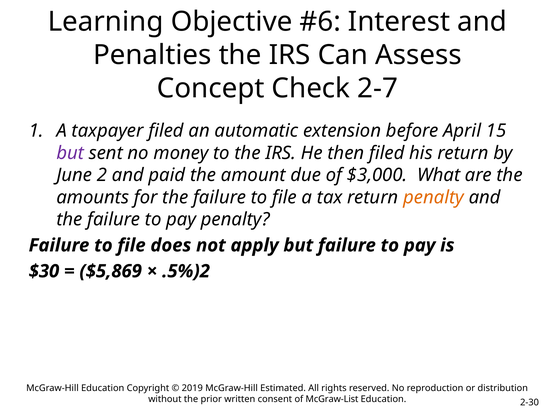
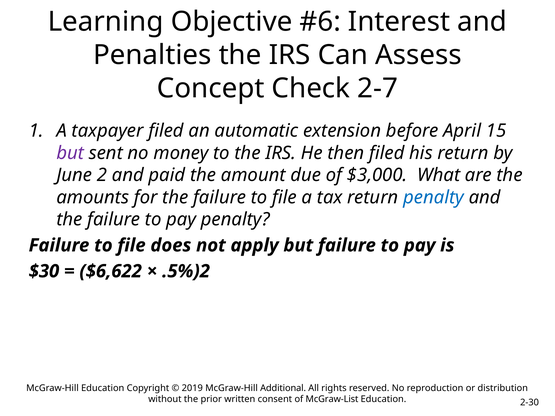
penalty colour: orange -> blue (434, 197)
$5,869: $5,869 -> $6,622 (111, 271)
Estimated: Estimated -> Additional (283, 388)
